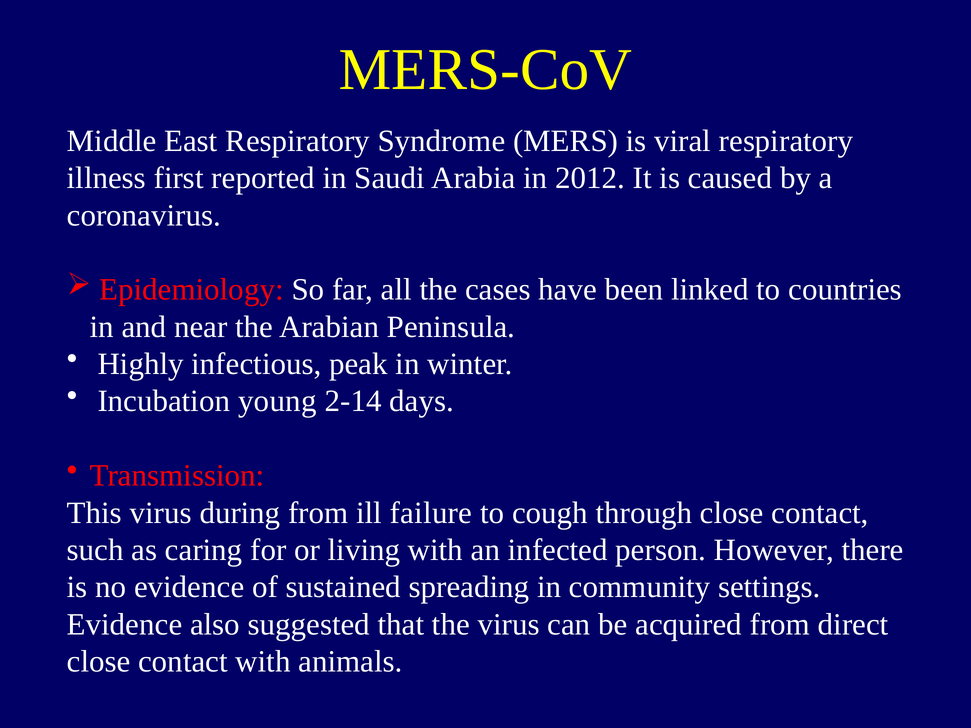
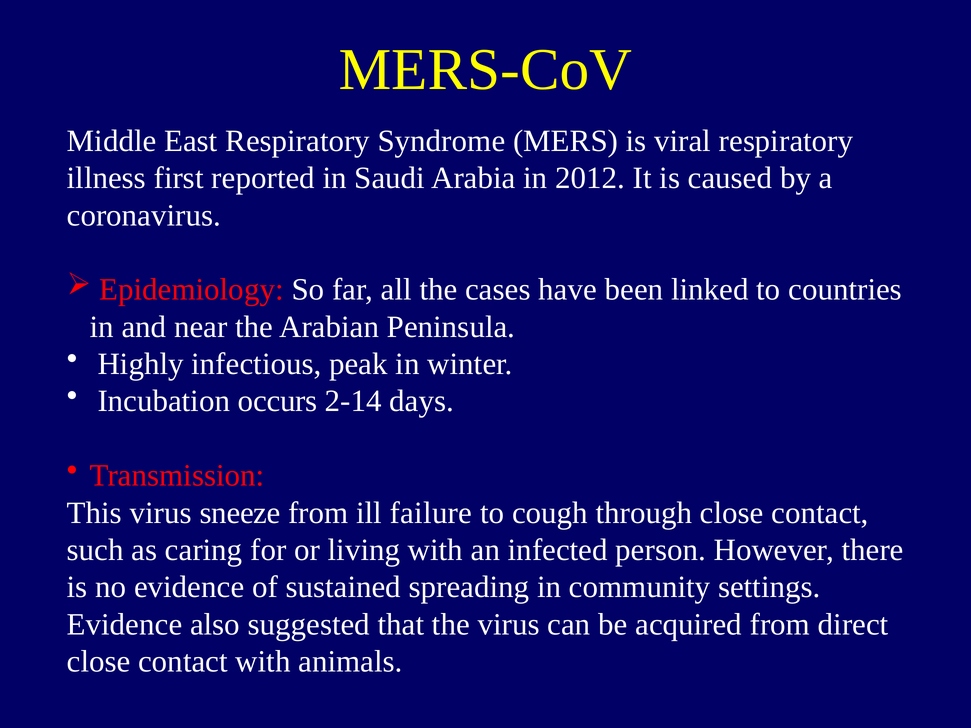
young: young -> occurs (278, 401)
during: during -> sneeze (240, 513)
